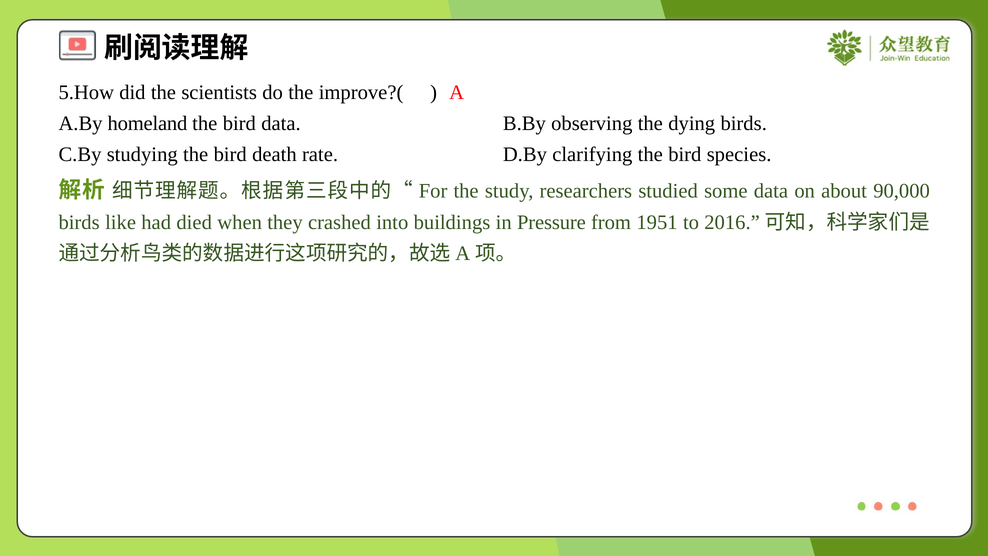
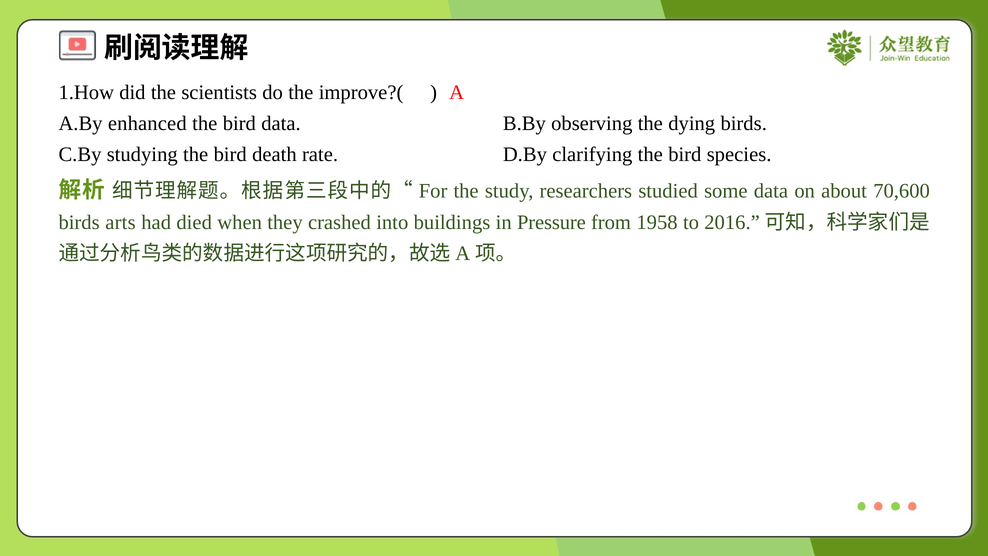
5.How: 5.How -> 1.How (86, 93)
homeland: homeland -> enhanced (147, 123)
90,000: 90,000 -> 70,600 (902, 191)
like: like -> arts (120, 222)
1951: 1951 -> 1958 (657, 222)
